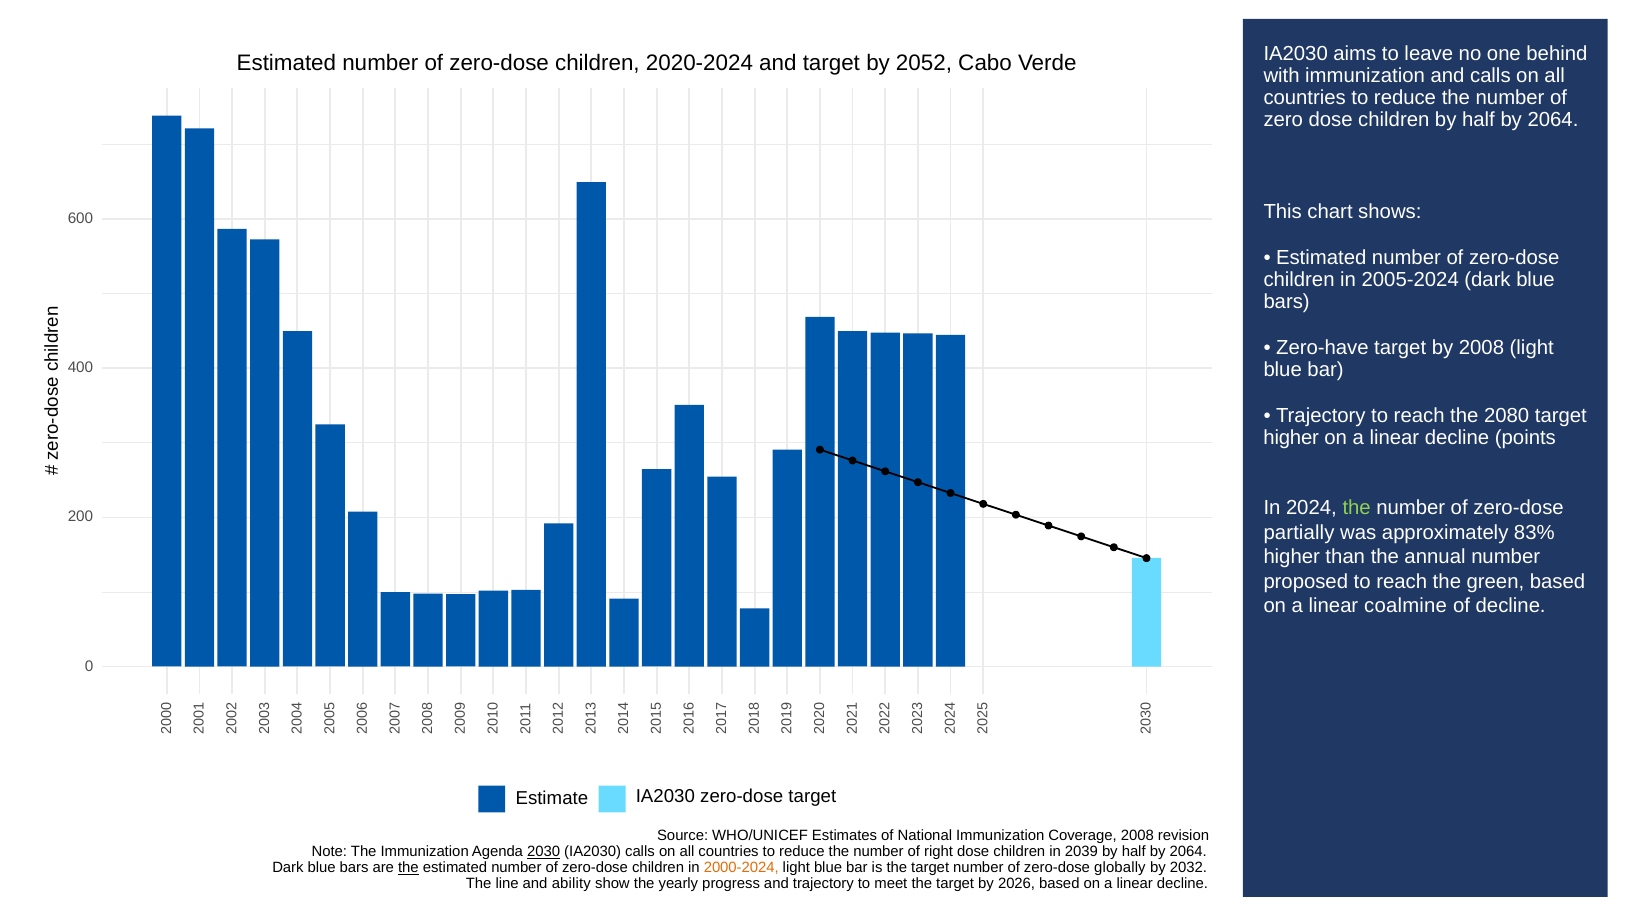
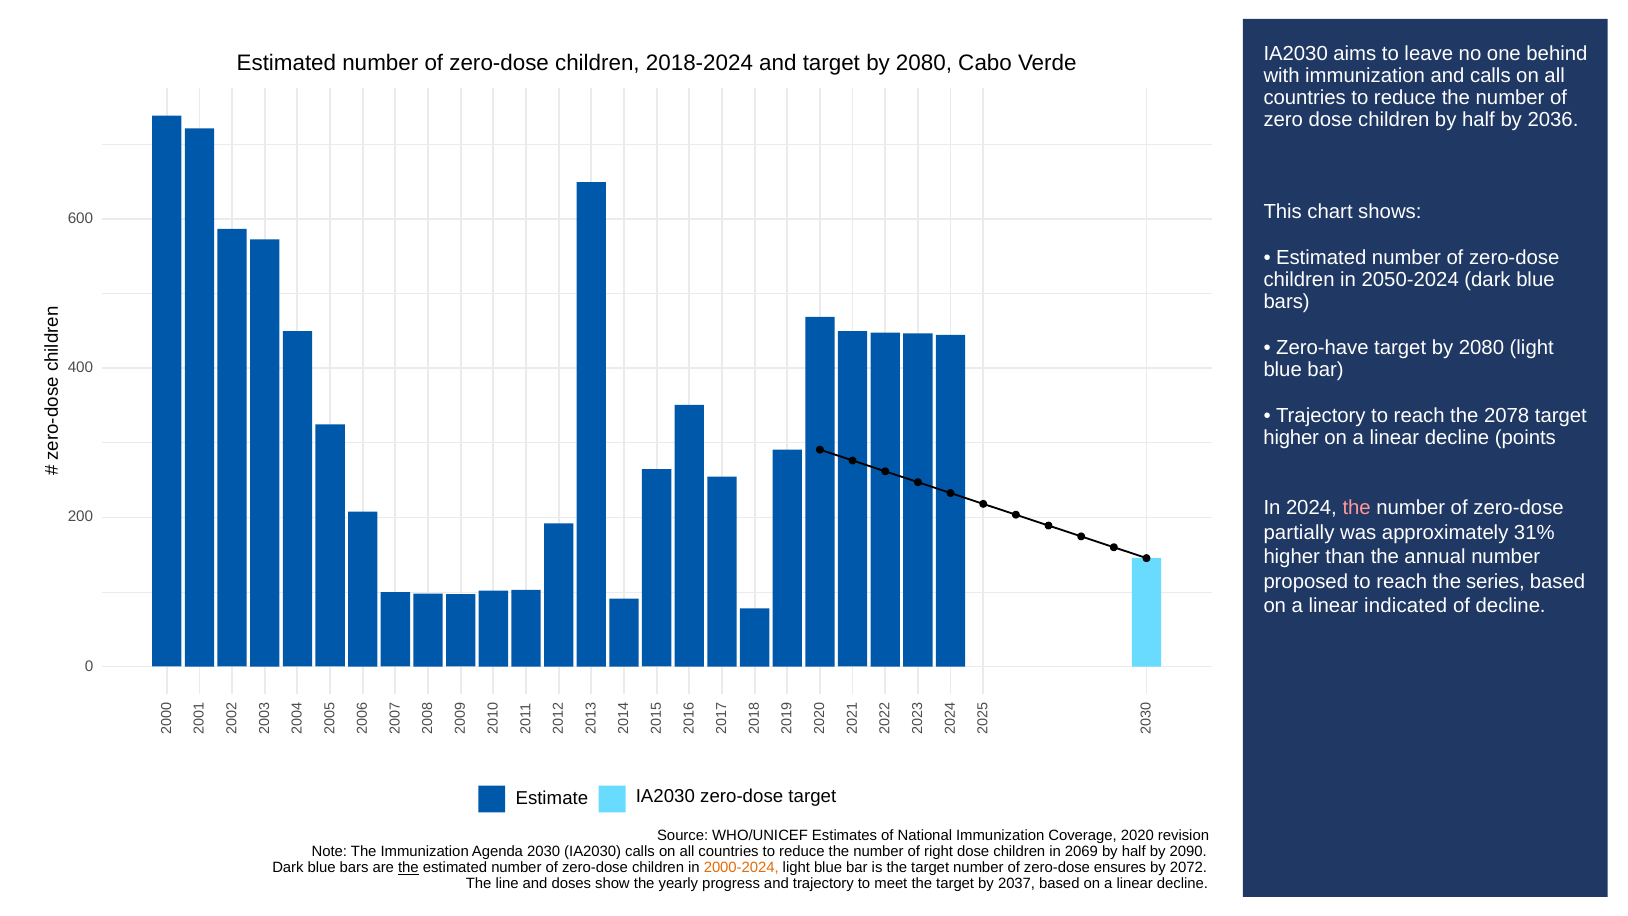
2020-2024: 2020-2024 -> 2018-2024 (699, 63)
and target by 2052: 2052 -> 2080 (924, 63)
2064: 2064 -> 2036 (1553, 119)
2005-2024: 2005-2024 -> 2050-2024 (1410, 279)
2008: 2008 -> 2080 (1481, 347)
2080: 2080 -> 2078 (1507, 415)
the colour: light green -> pink (1357, 508)
83%: 83% -> 31% (1534, 532)
green: green -> series (1496, 581)
coalmine: coalmine -> indicated (1406, 606)
Coverage 2008: 2008 -> 2020 (1137, 835)
2030 underline: present -> none (544, 851)
2039: 2039 -> 2069 (1082, 851)
2064: 2064 -> 2090 (1188, 851)
globally: globally -> ensures (1120, 868)
2032: 2032 -> 2072 (1188, 868)
ability: ability -> doses (571, 884)
2026: 2026 -> 2037 (1017, 884)
